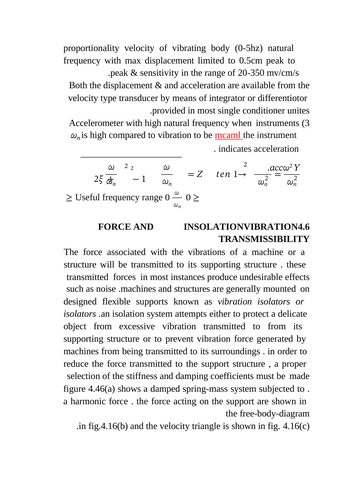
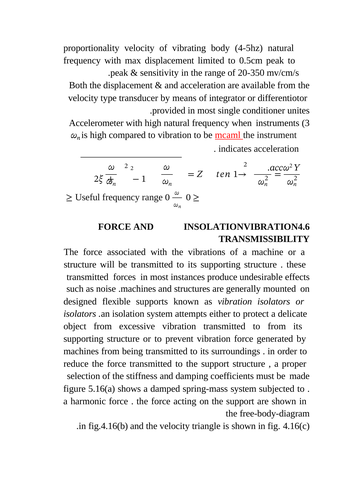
0-5hz: 0-5hz -> 4-5hz (249, 48)
4.46(a: 4.46(a -> 5.16(a (102, 388)
